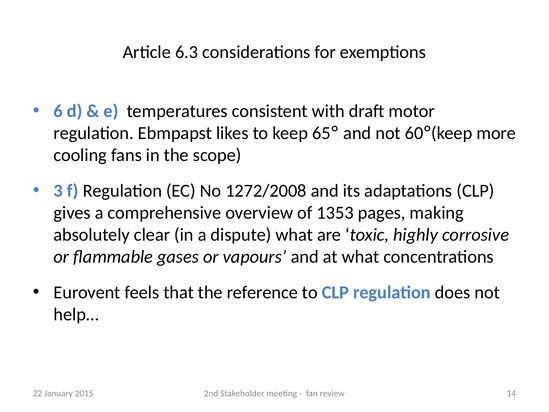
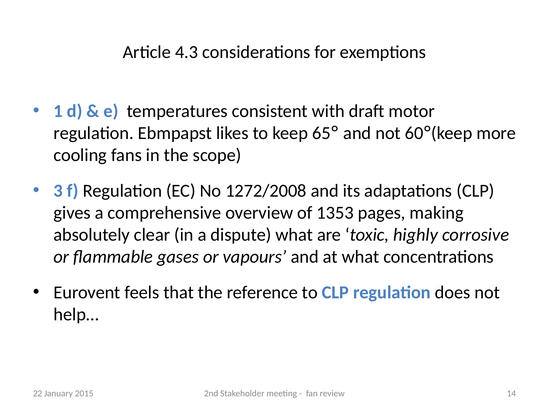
6.3: 6.3 -> 4.3 (187, 52)
6: 6 -> 1 (58, 111)
